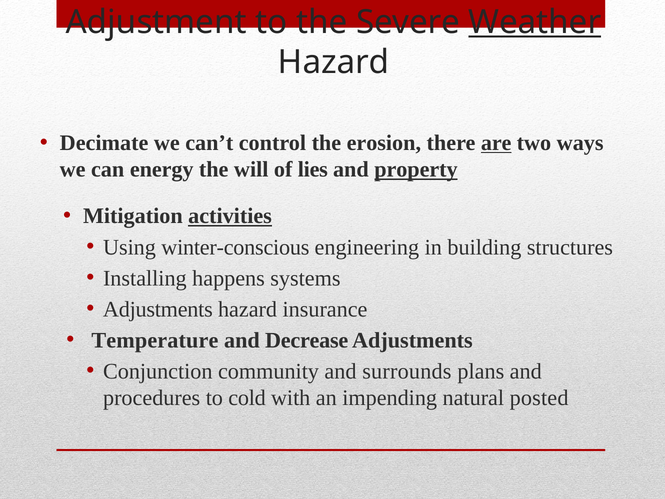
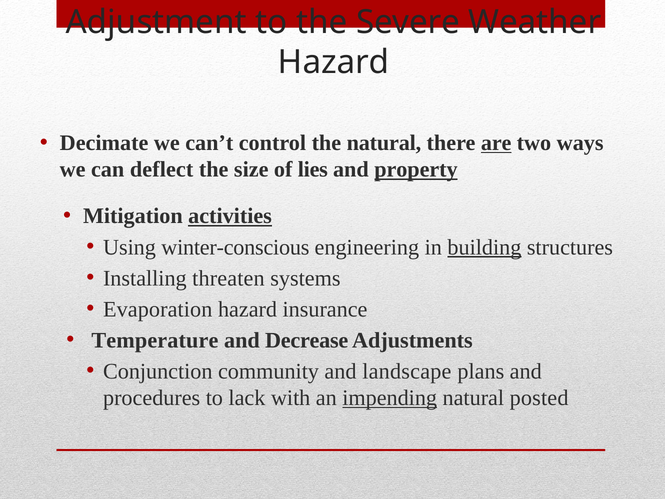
Weather underline: present -> none (535, 22)
the erosion: erosion -> natural (384, 143)
energy: energy -> deflect (162, 169)
will: will -> size (251, 169)
building underline: none -> present (484, 247)
happens: happens -> threaten (228, 278)
Adjustments: Adjustments -> Evaporation (158, 309)
surrounds: surrounds -> landscape (407, 371)
cold: cold -> lack (247, 398)
impending underline: none -> present (390, 398)
